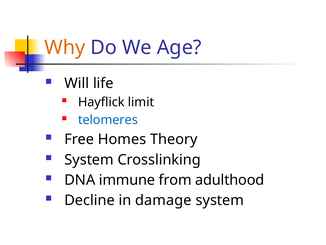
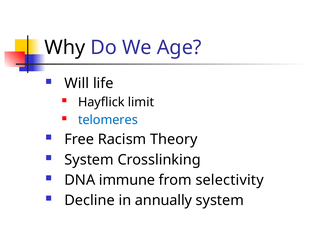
Why colour: orange -> black (65, 48)
Homes: Homes -> Racism (122, 139)
adulthood: adulthood -> selectivity (230, 180)
damage: damage -> annually (163, 200)
